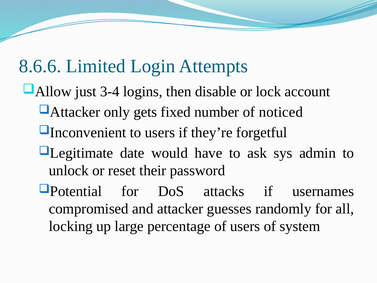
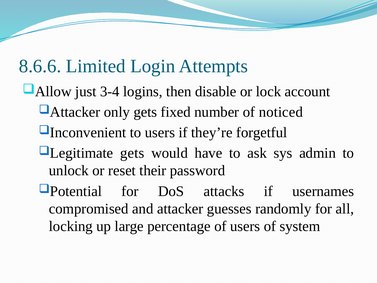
date: date -> gets (132, 153)
